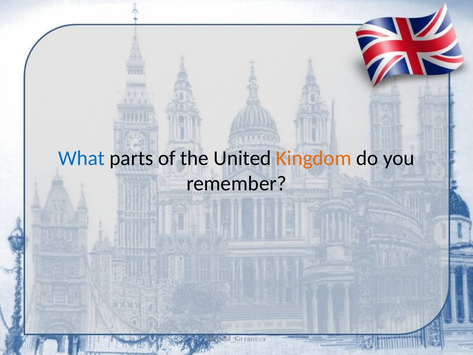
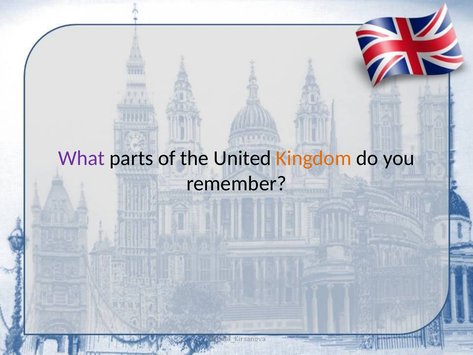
What colour: blue -> purple (81, 158)
